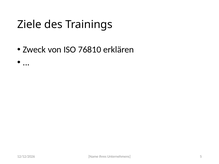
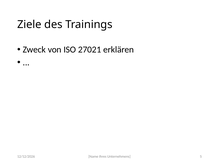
76810: 76810 -> 27021 (90, 50)
